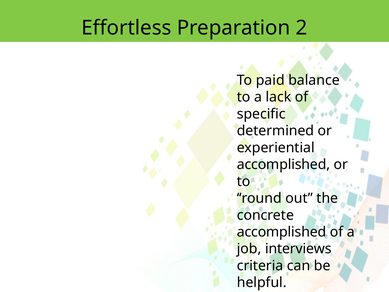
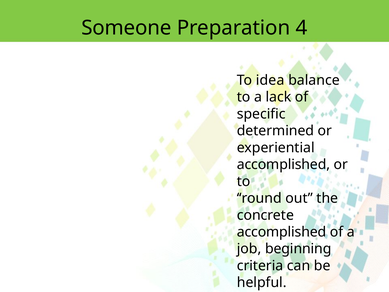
Effortless: Effortless -> Someone (126, 28)
2: 2 -> 4 (302, 28)
paid: paid -> idea (270, 80)
interviews: interviews -> beginning (298, 249)
